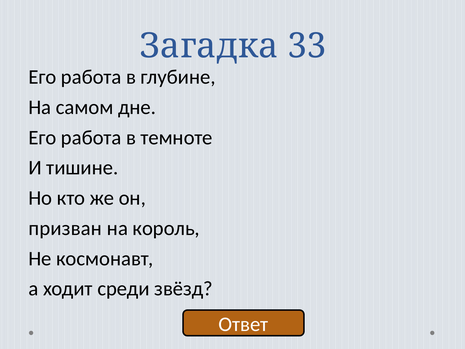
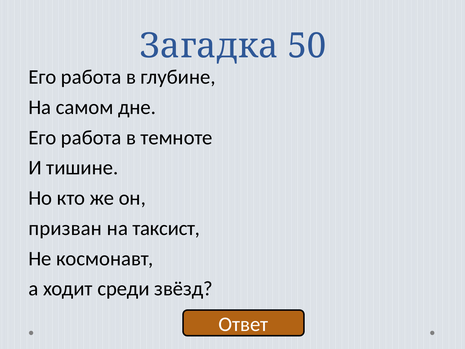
33: 33 -> 50 (307, 46)
король: король -> таксист (166, 228)
